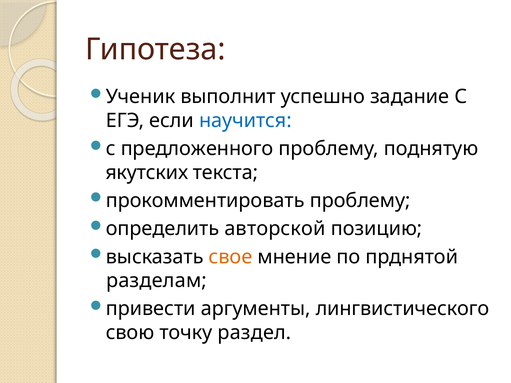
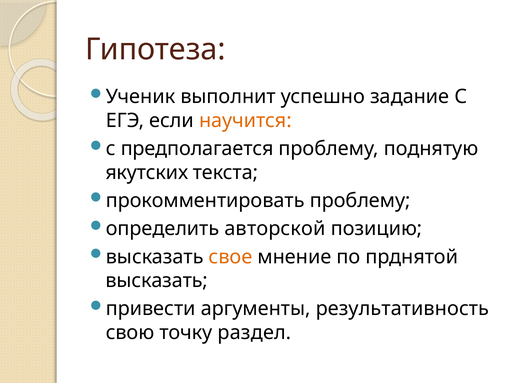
научится colour: blue -> orange (245, 121)
предложенного: предложенного -> предполагается (197, 149)
разделам: разделам -> высказать (157, 281)
лингвистического: лингвистического -> результативность (402, 309)
